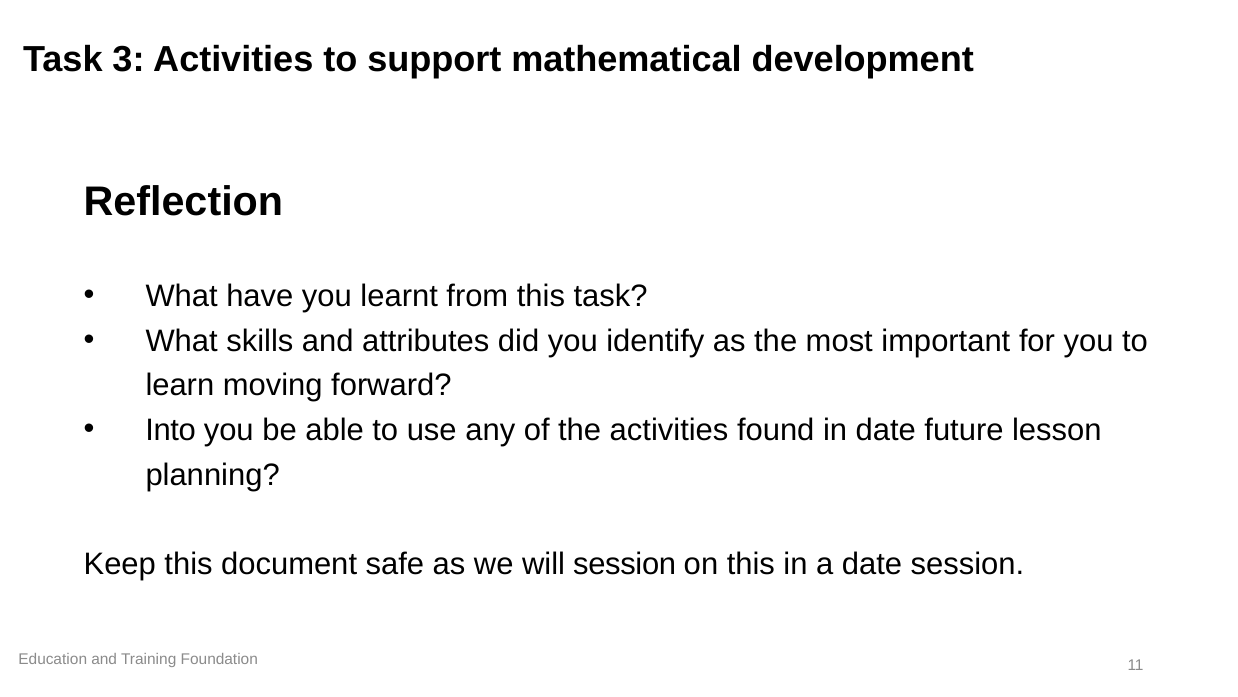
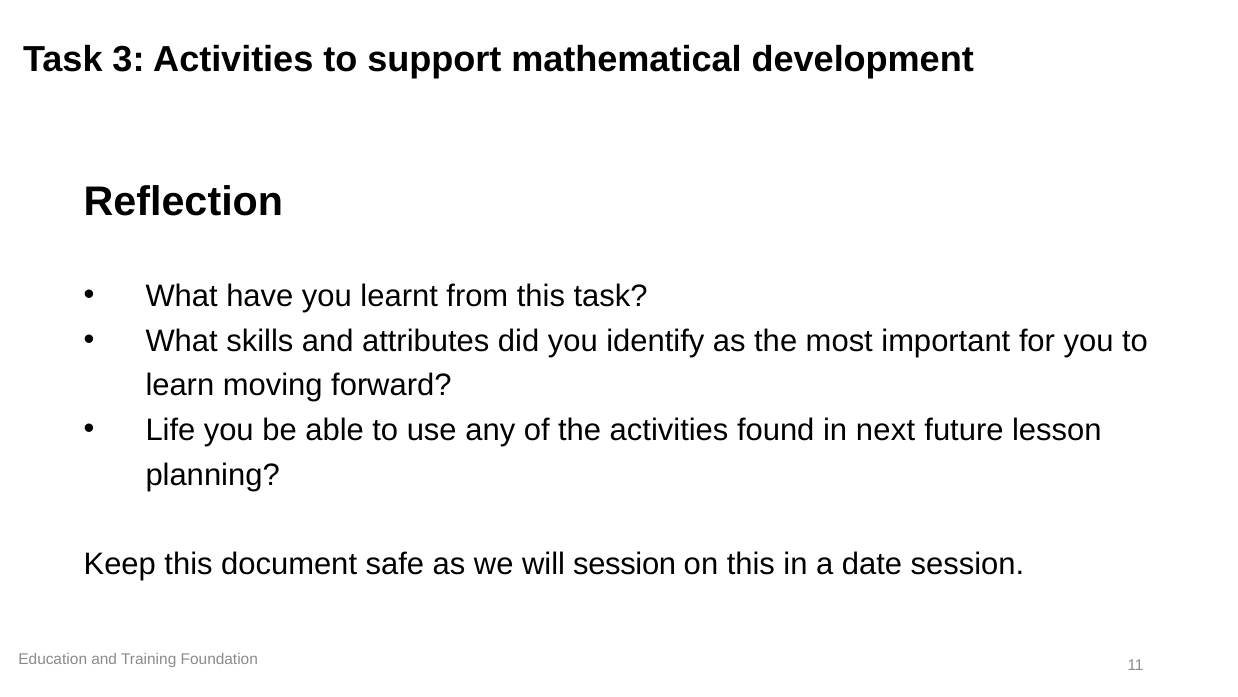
Into: Into -> Life (170, 430)
in date: date -> next (886, 430)
